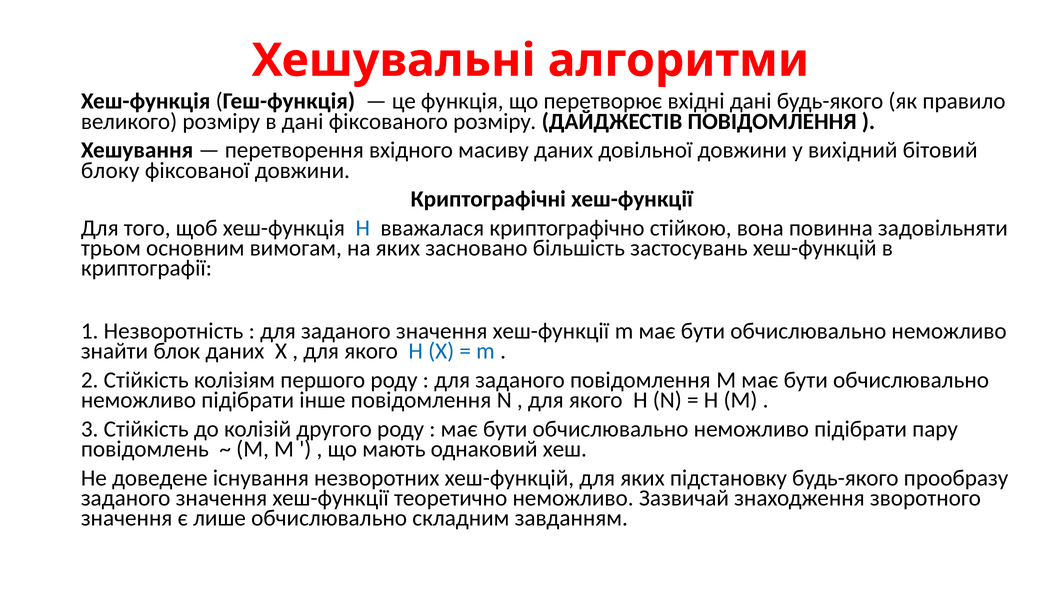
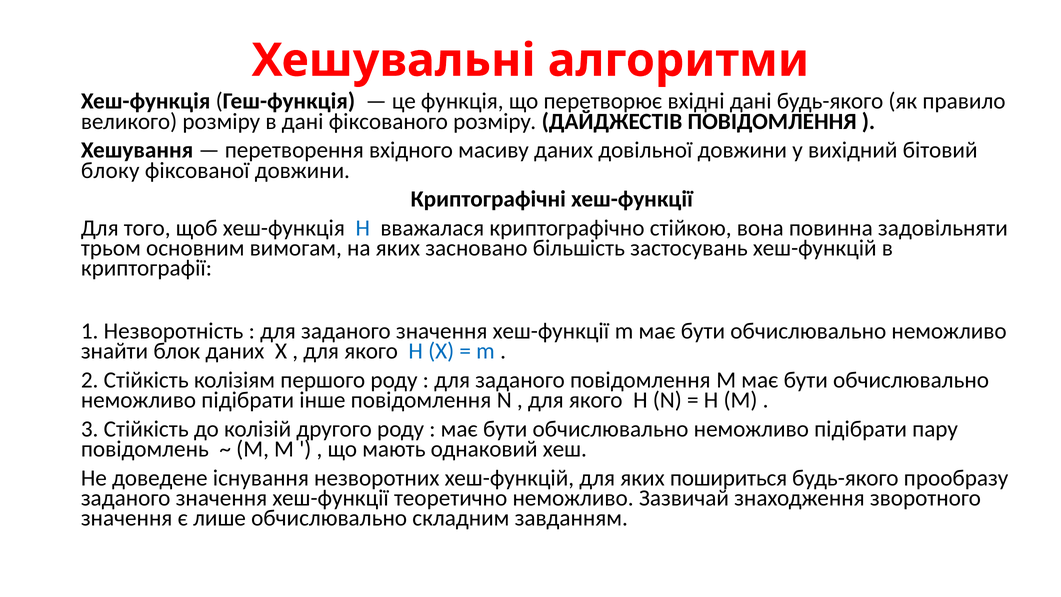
підстановку: підстановку -> пошириться (729, 478)
